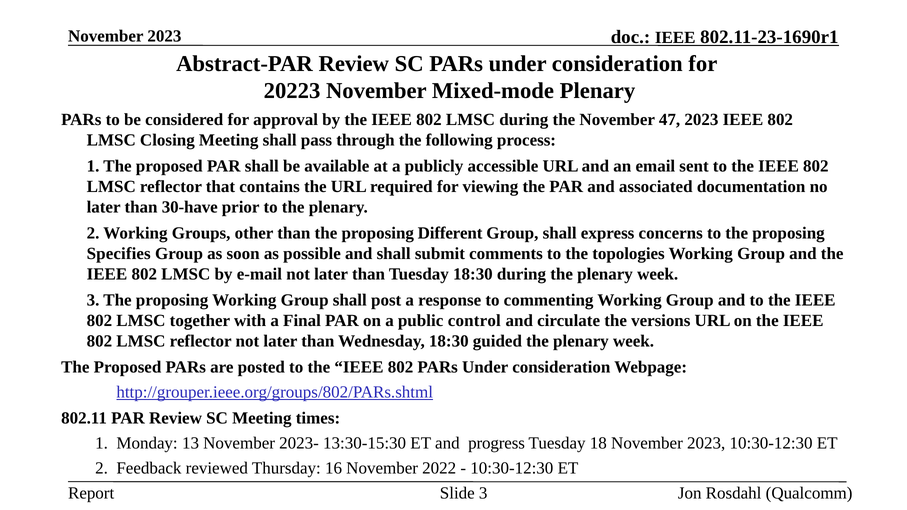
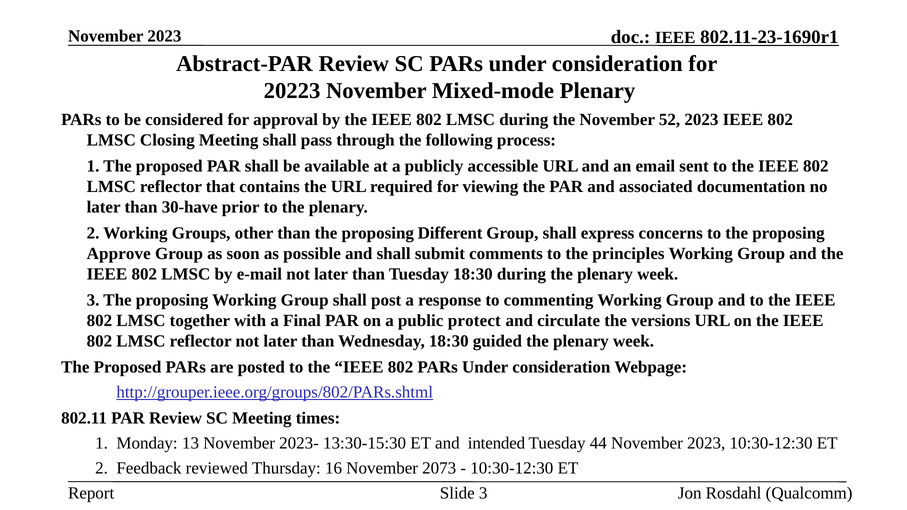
47: 47 -> 52 (670, 120)
Specifies: Specifies -> Approve (119, 254)
topologies: topologies -> principles (628, 254)
control: control -> protect (474, 321)
progress: progress -> intended (497, 443)
18: 18 -> 44 (598, 443)
2022: 2022 -> 2073 (439, 469)
